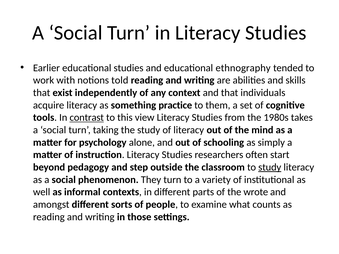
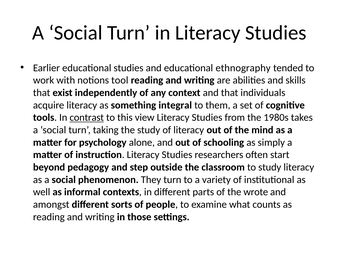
told: told -> tool (120, 80)
practice: practice -> integral (175, 105)
study underline: present -> none (270, 167)
